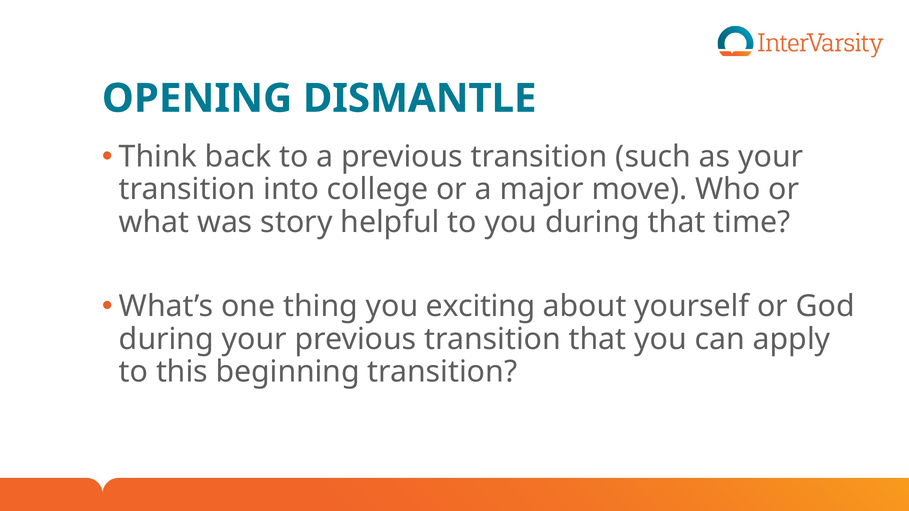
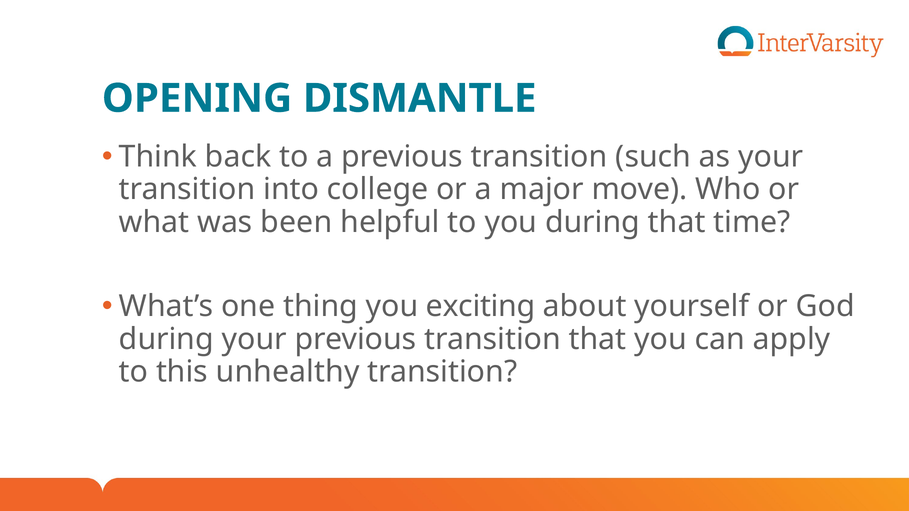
story: story -> been (296, 222)
beginning: beginning -> unhealthy (288, 372)
